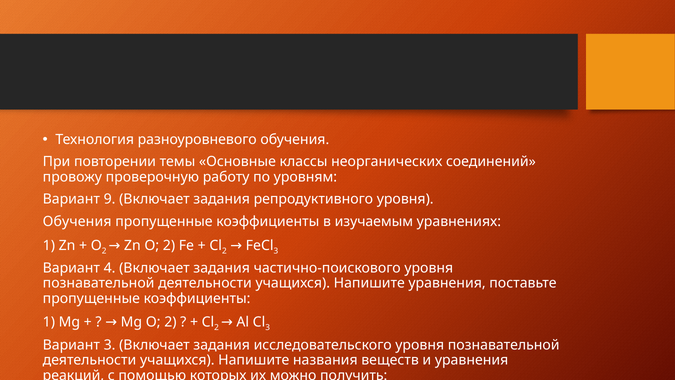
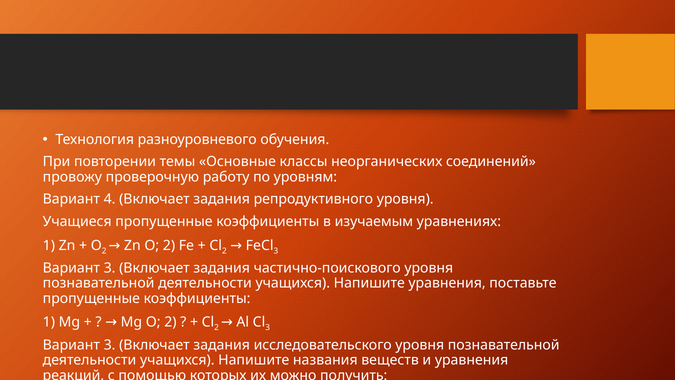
9: 9 -> 4 (110, 199)
Обучения: Обучения -> Учащиеся (77, 221)
4: 4 -> 3 (110, 268)
